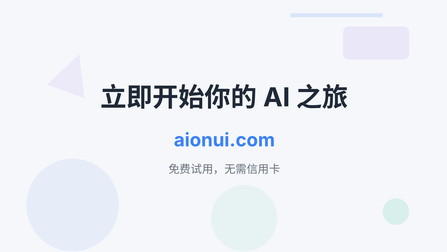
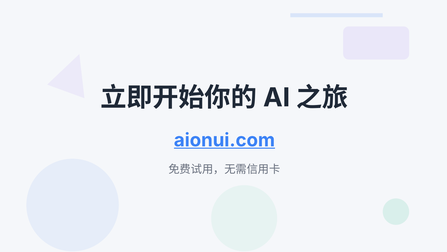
aionui.com underline: none -> present (224, 140)
